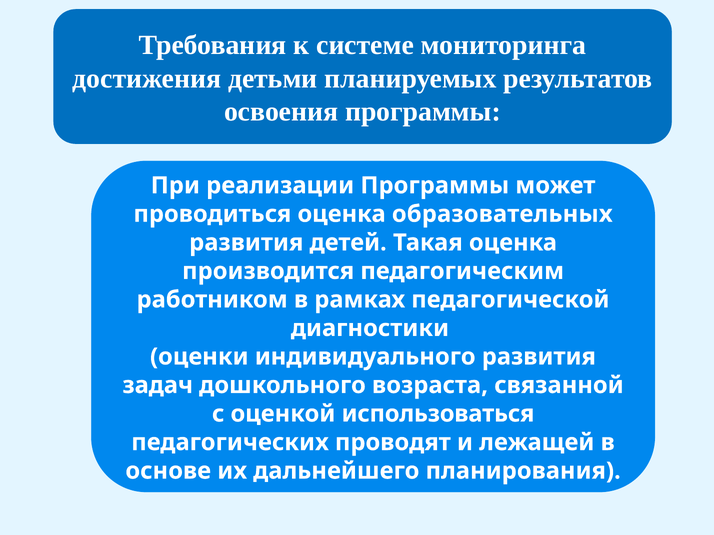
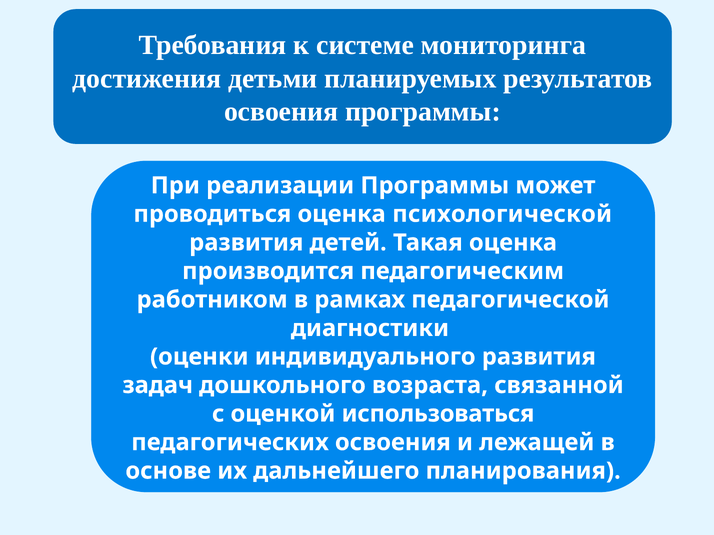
образовательных: образовательных -> психологической (502, 214)
педагогических проводят: проводят -> освоения (393, 443)
